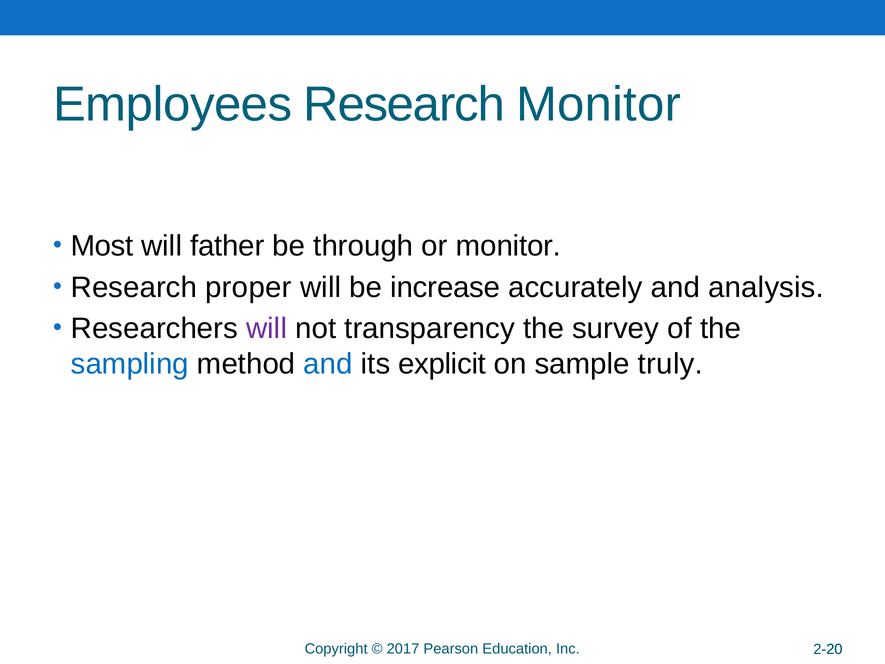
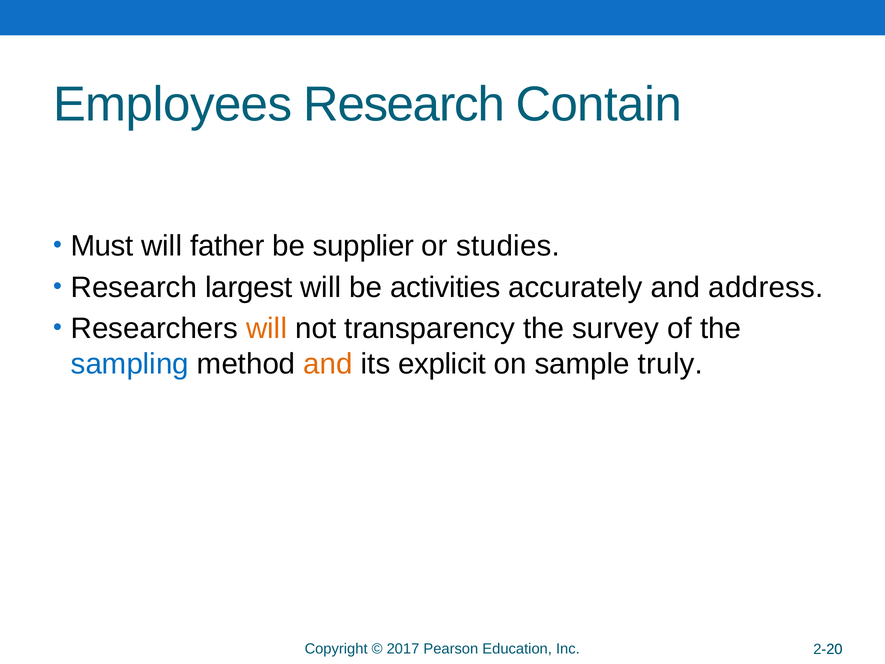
Research Monitor: Monitor -> Contain (599, 105)
Most: Most -> Must (102, 246)
through: through -> supplier (364, 246)
or monitor: monitor -> studies (508, 246)
proper: proper -> largest (249, 287)
increase: increase -> activities (445, 287)
analysis: analysis -> address (766, 287)
will colour: purple -> orange (267, 329)
and colour: blue -> orange (328, 364)
